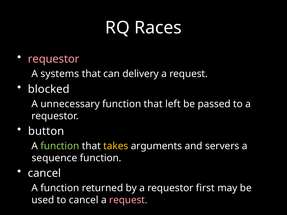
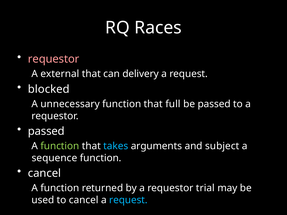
systems: systems -> external (60, 74)
left: left -> full (173, 104)
button: button -> passed (46, 131)
takes colour: yellow -> light blue (116, 146)
servers: servers -> subject (222, 146)
first: first -> trial (205, 188)
request colour: pink -> light blue (128, 200)
